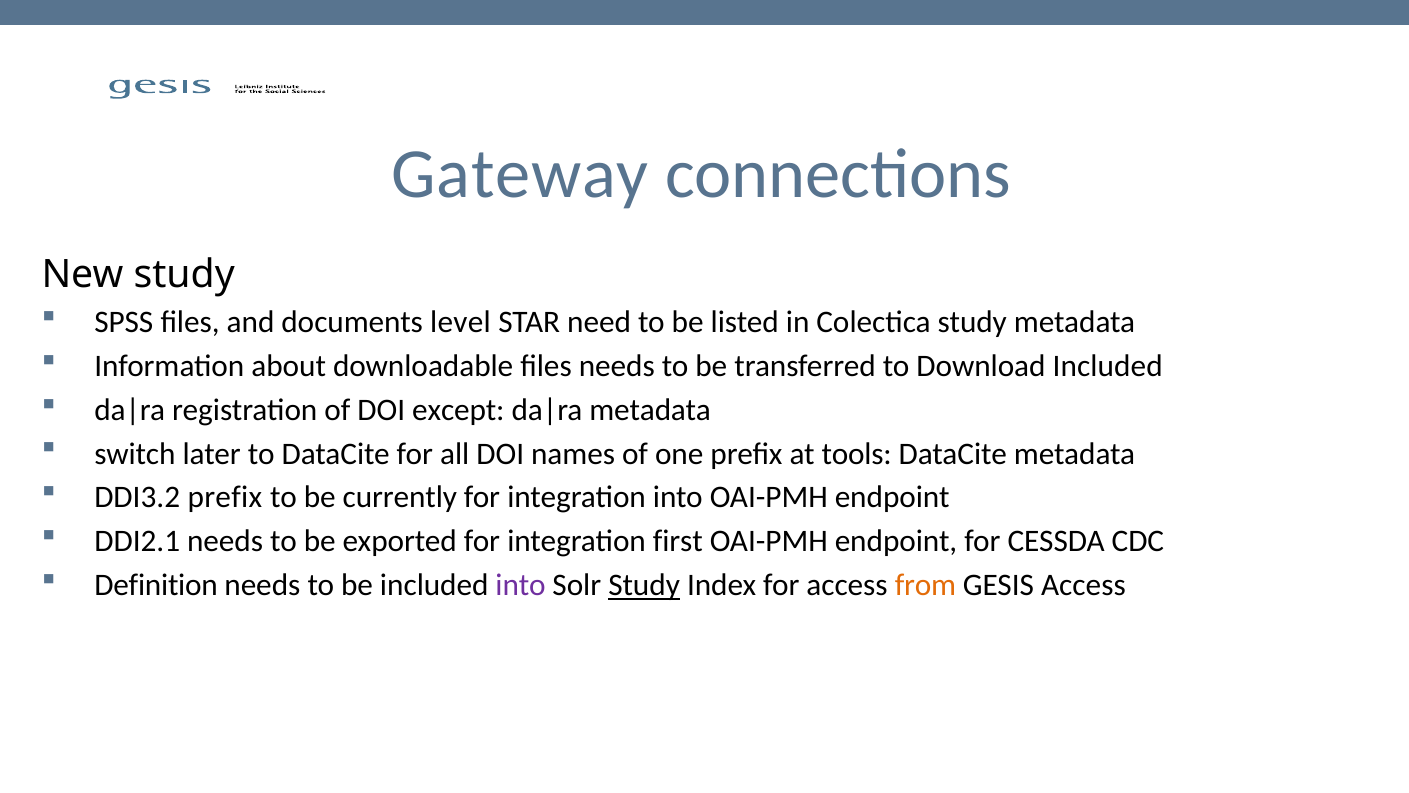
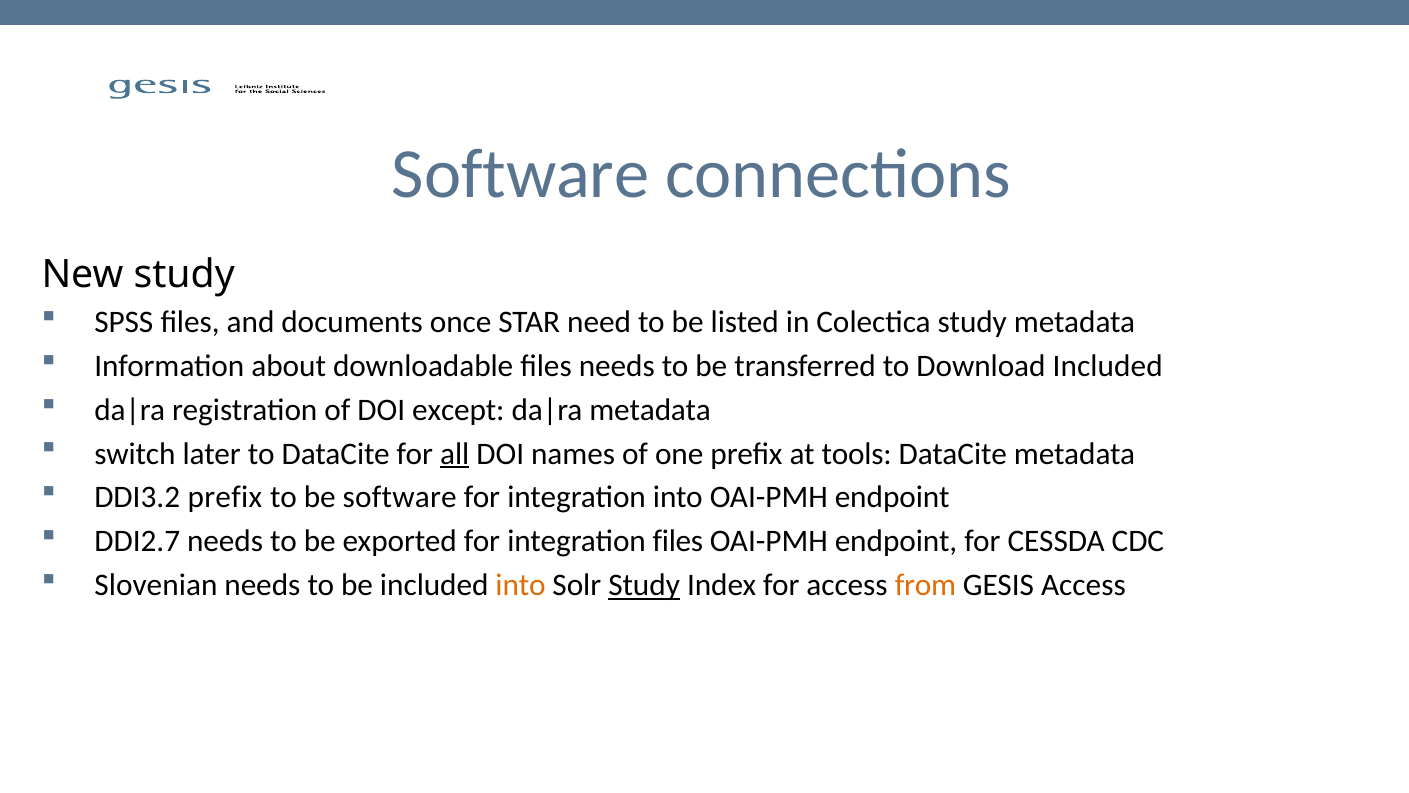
Gateway: Gateway -> Software (521, 174)
level: level -> once (461, 322)
all underline: none -> present (455, 454)
be currently: currently -> software (400, 497)
DDI2.1: DDI2.1 -> DDI2.7 (137, 541)
integration first: first -> files (678, 541)
Definition: Definition -> Slovenian (156, 585)
into colour: purple -> orange (521, 585)
